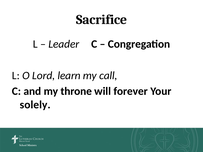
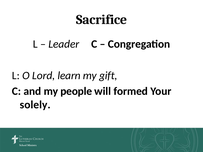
call: call -> gift (108, 76)
throne: throne -> people (76, 91)
forever: forever -> formed (131, 91)
